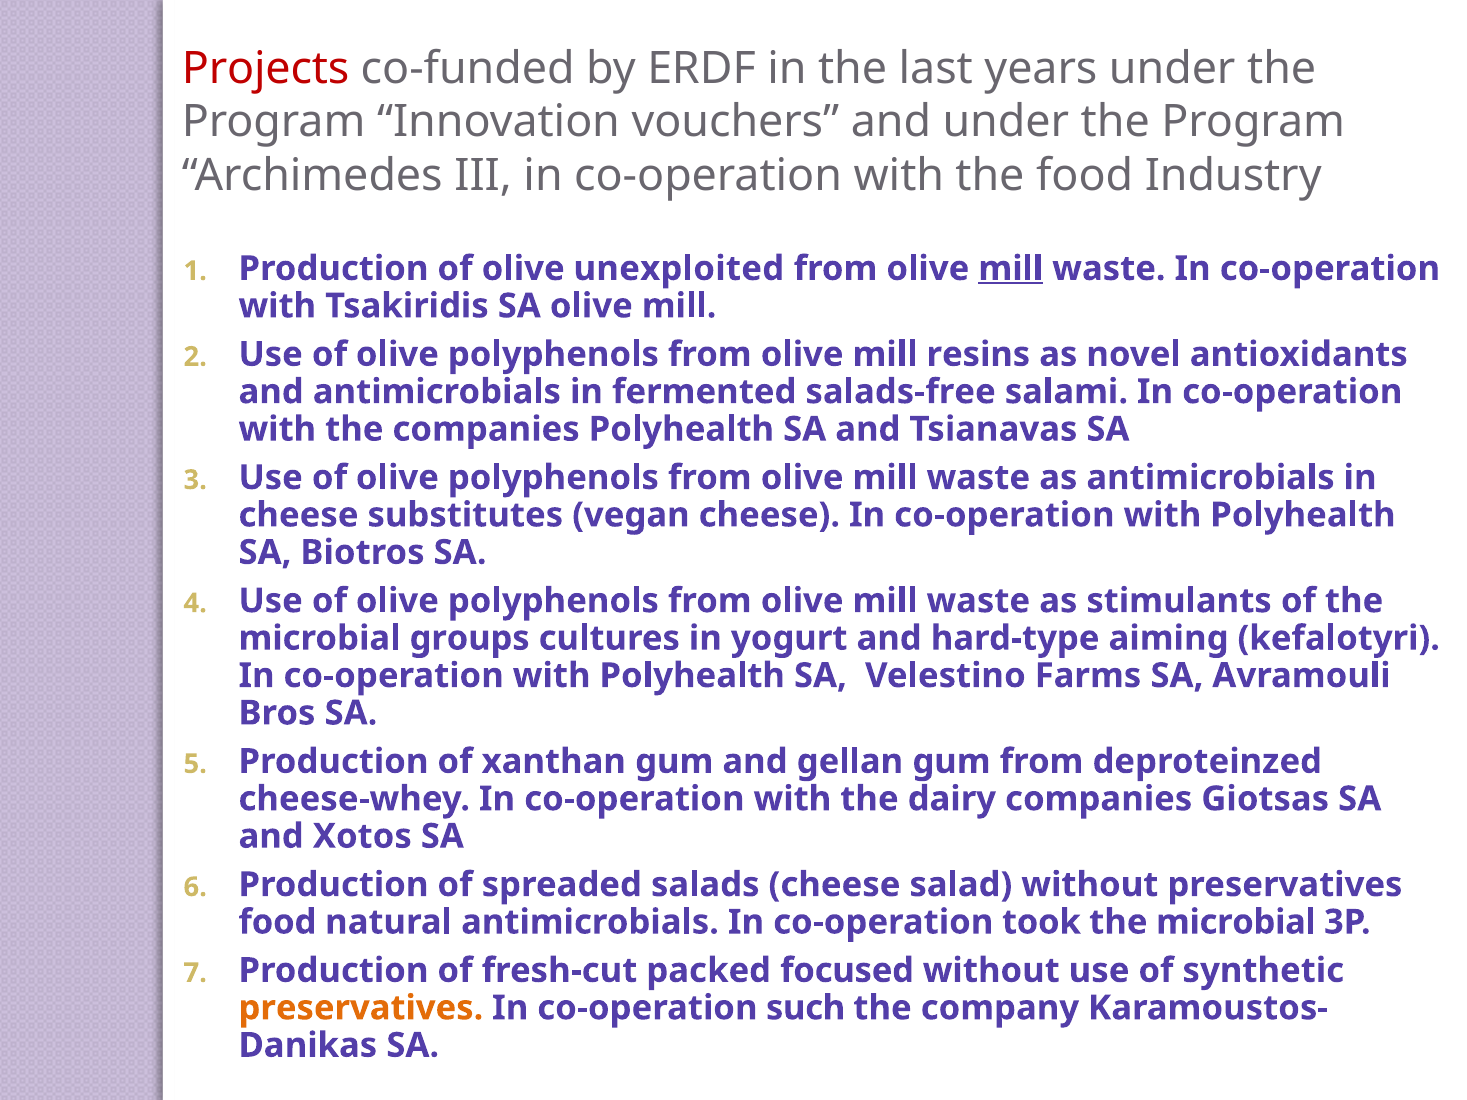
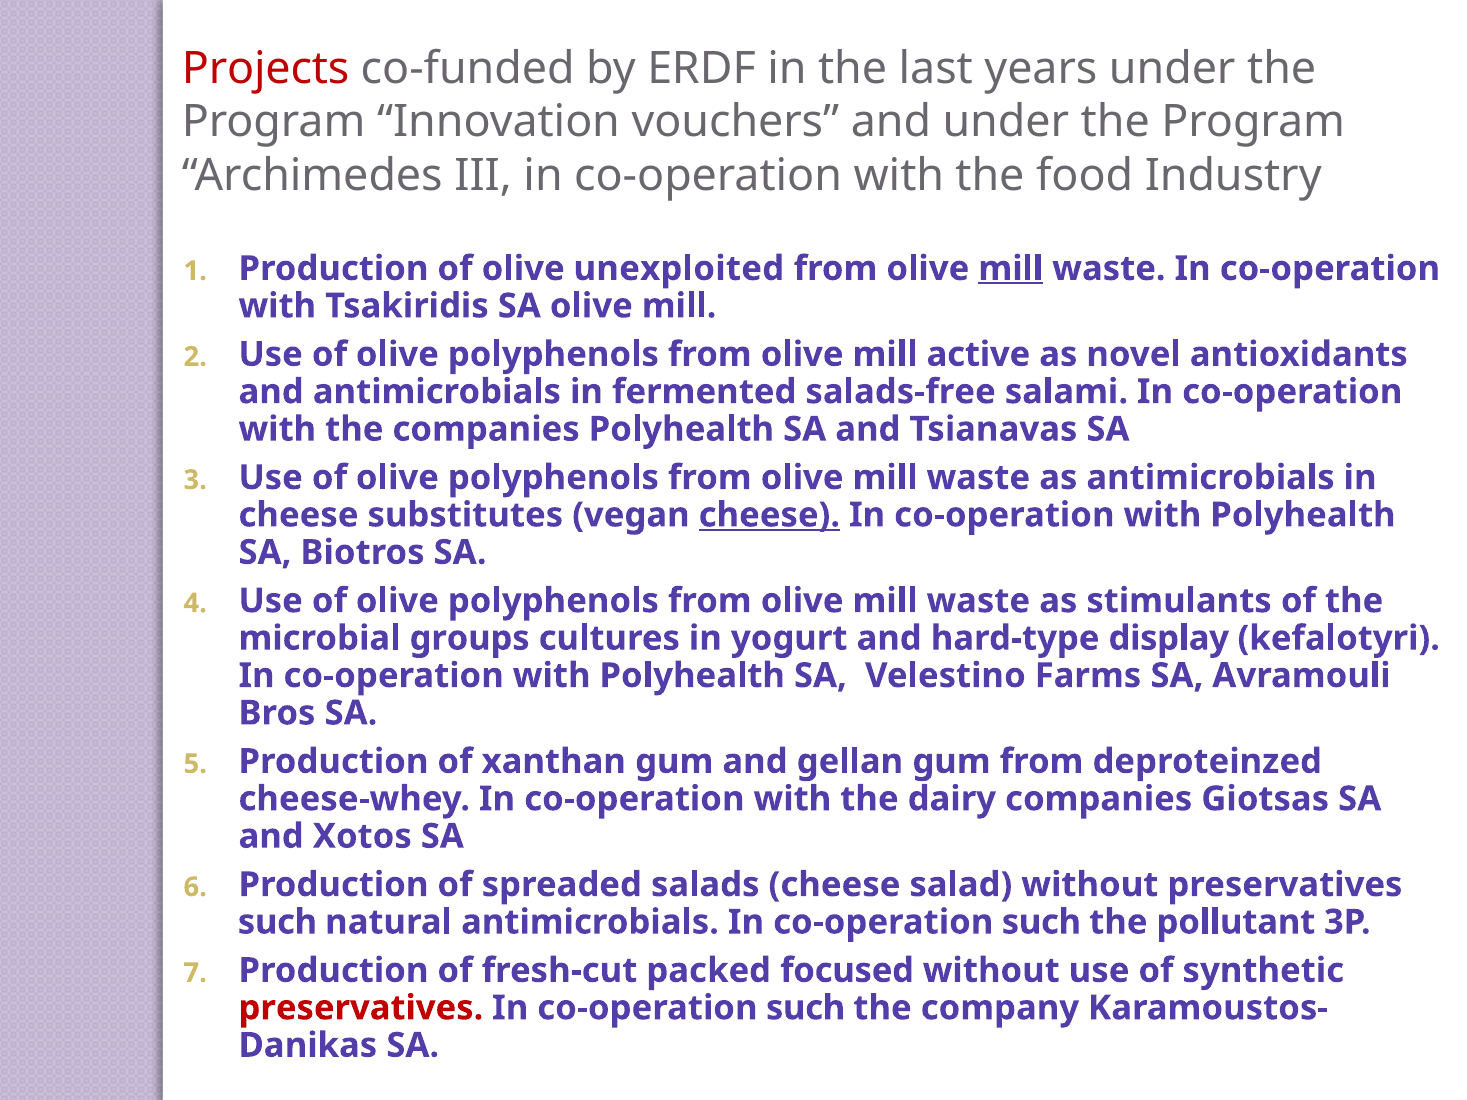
resins: resins -> active (978, 354)
cheese underline: none -> present (769, 515)
aiming: aiming -> display (1169, 638)
food: food -> such (277, 922)
antimicrobials In co-operation took: took -> such (1041, 922)
microbial: microbial -> pollutant (1236, 922)
preservatives colour: orange -> red (361, 1008)
